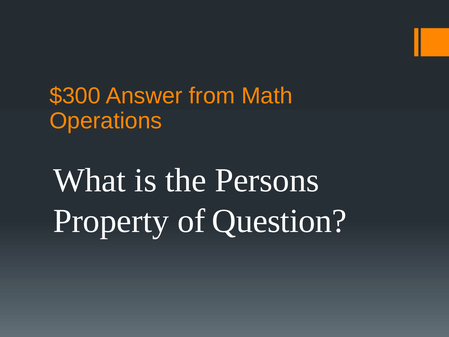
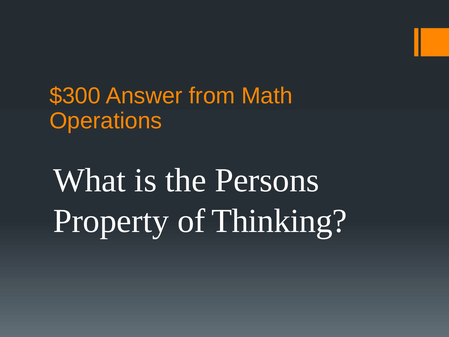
Question: Question -> Thinking (279, 221)
